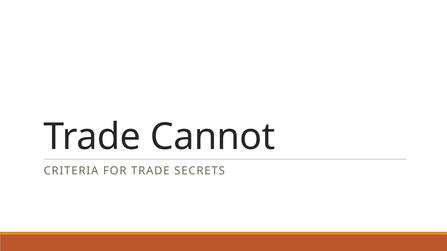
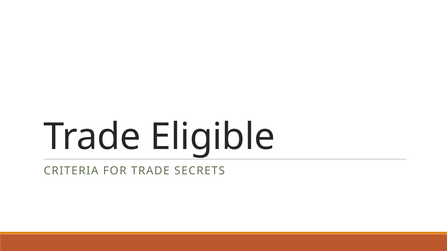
Cannot: Cannot -> Eligible (213, 137)
